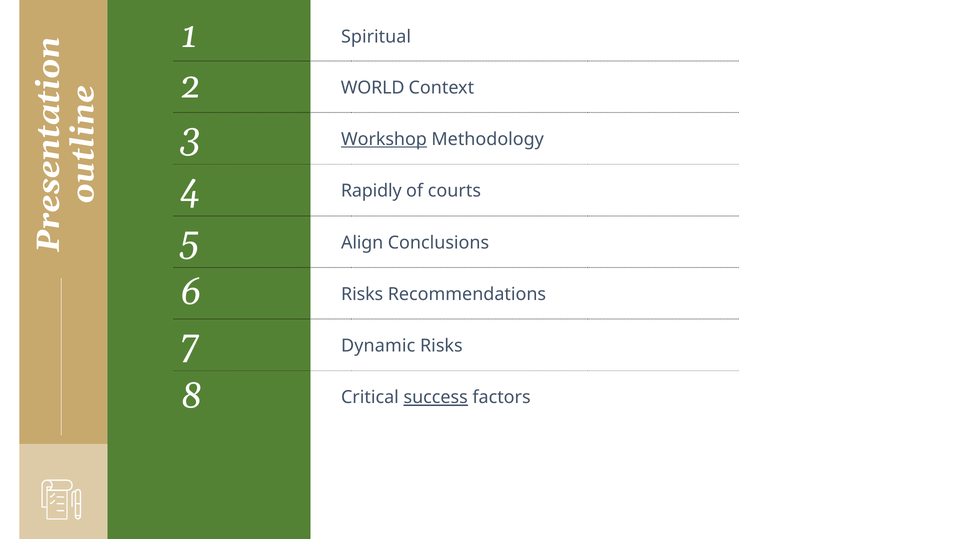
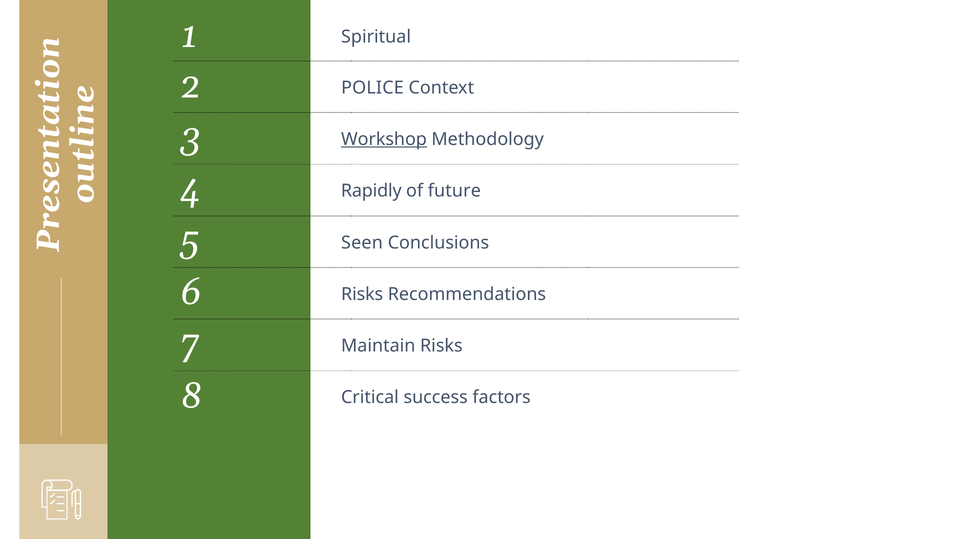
WORLD: WORLD -> POLICE (372, 88)
courts: courts -> future (454, 191)
Align: Align -> Seen (362, 243)
Dynamic: Dynamic -> Maintain (378, 346)
success underline: present -> none (436, 397)
